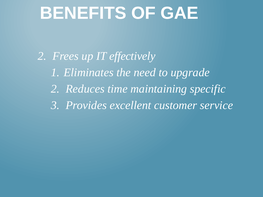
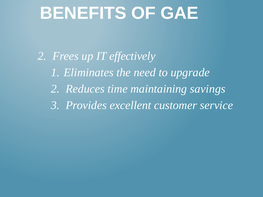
specific: specific -> savings (208, 89)
